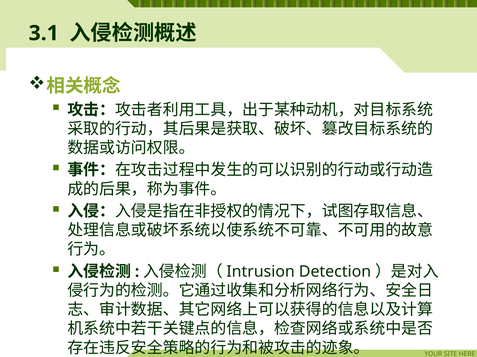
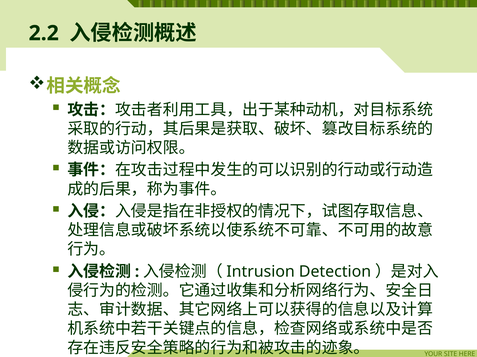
3.1: 3.1 -> 2.2 (44, 33)
